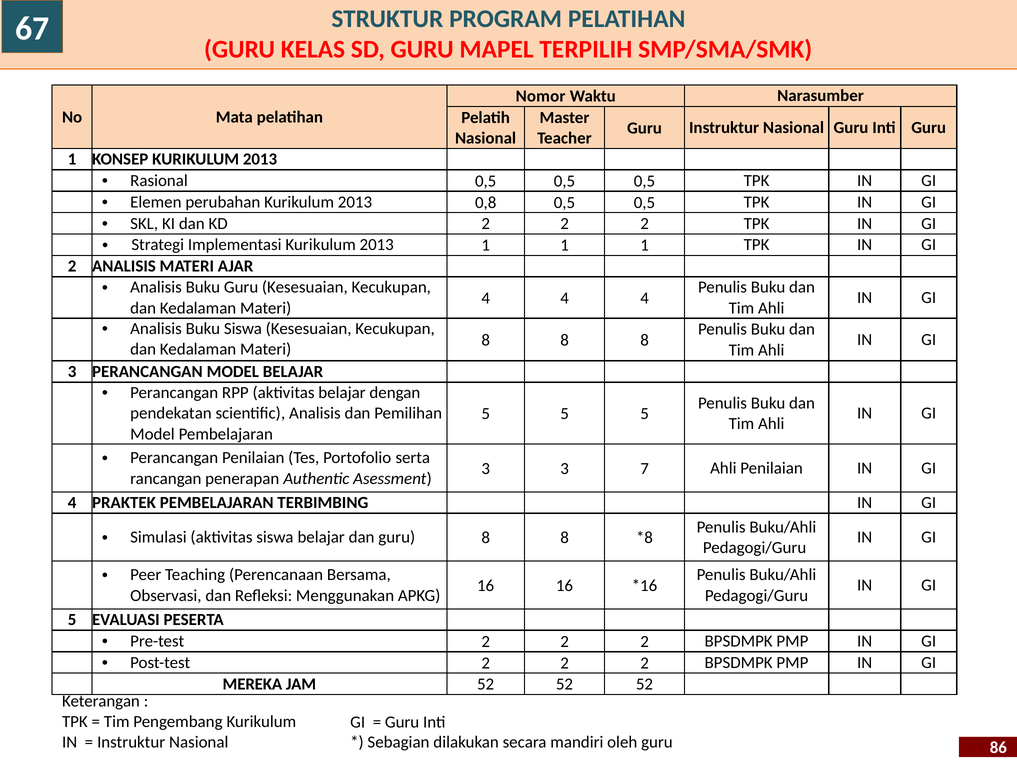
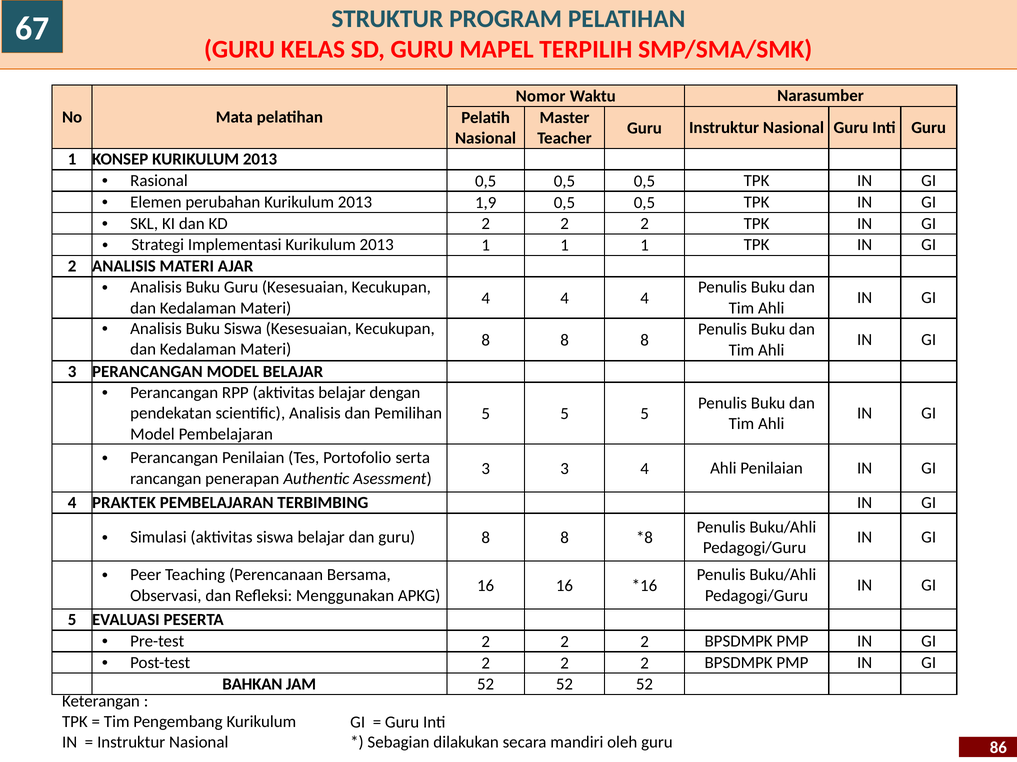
0,8: 0,8 -> 1,9 (486, 203)
3 7: 7 -> 4 (645, 469)
MEREKA: MEREKA -> BAHKAN (252, 685)
